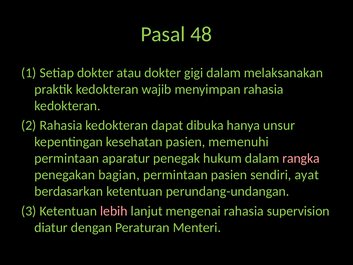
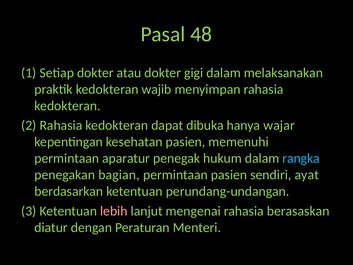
unsur: unsur -> wajar (279, 125)
rangka colour: pink -> light blue (301, 158)
supervision: supervision -> berasaskan (298, 211)
